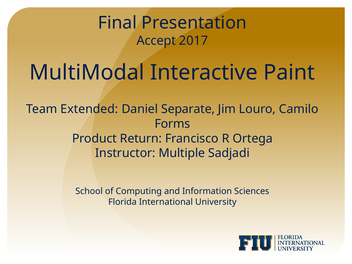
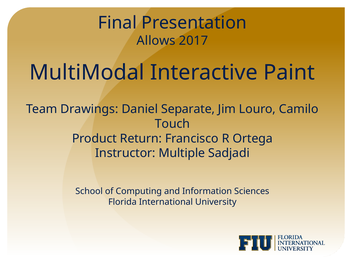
Accept: Accept -> Allows (156, 41)
Extended: Extended -> Drawings (89, 109)
Forms: Forms -> Touch (172, 124)
